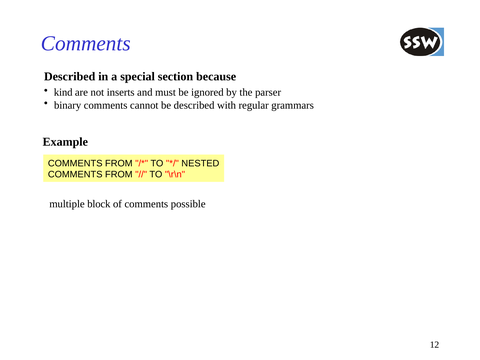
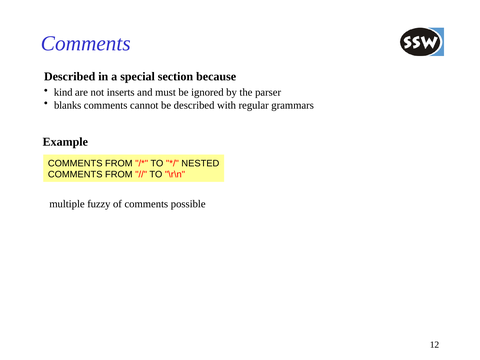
binary: binary -> blanks (68, 105)
block: block -> fuzzy (99, 204)
